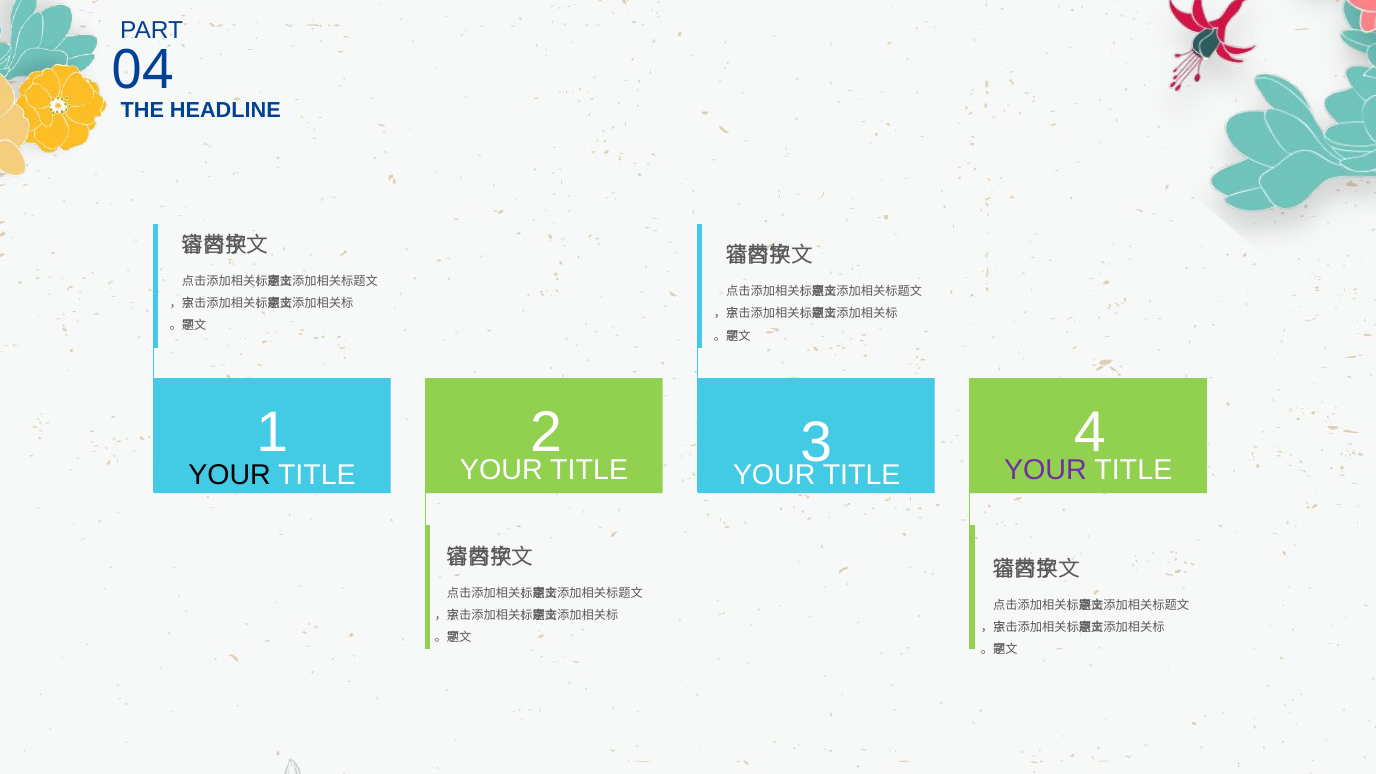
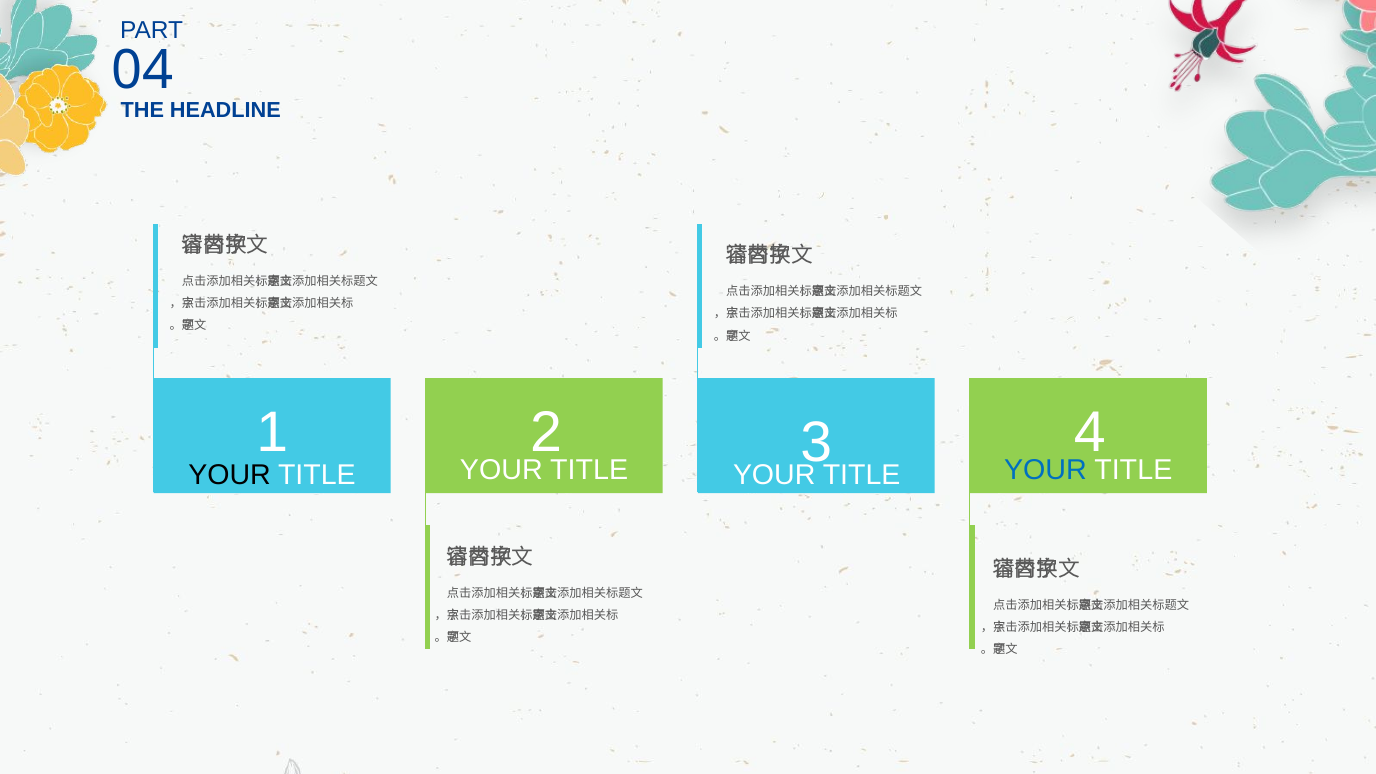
YOUR colour: purple -> blue (1045, 470)
